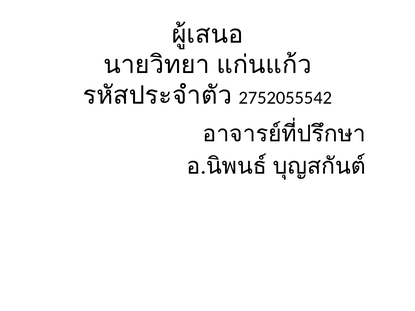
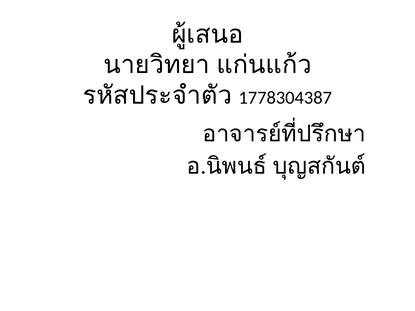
2752055542: 2752055542 -> 1778304387 (285, 98)
